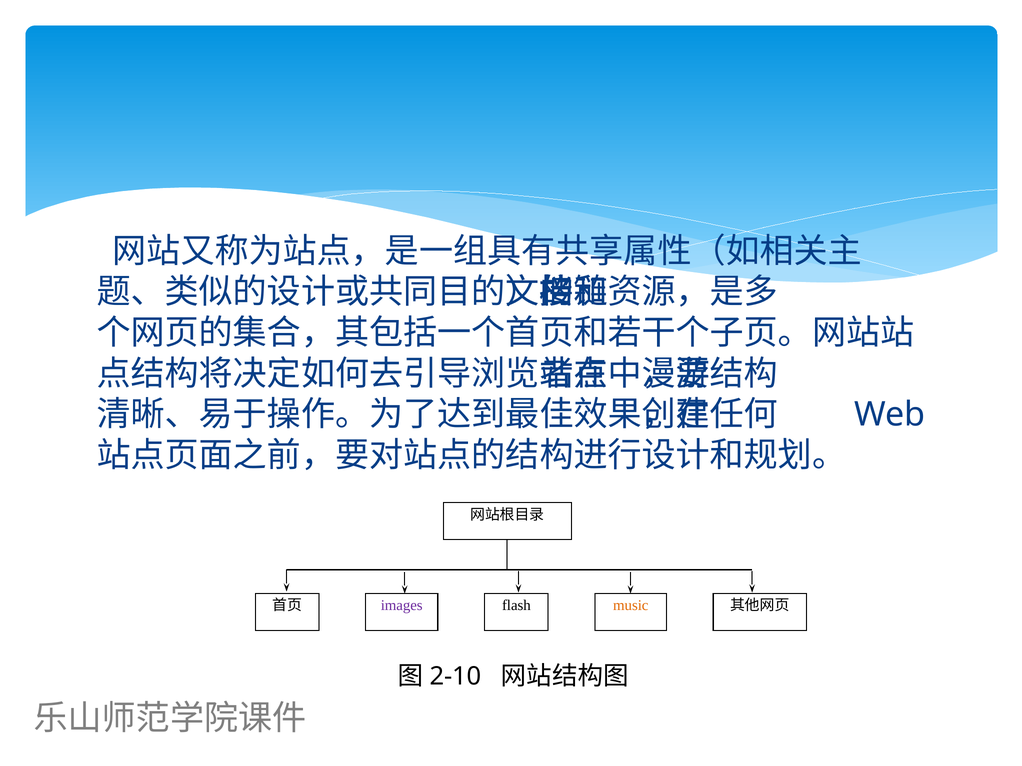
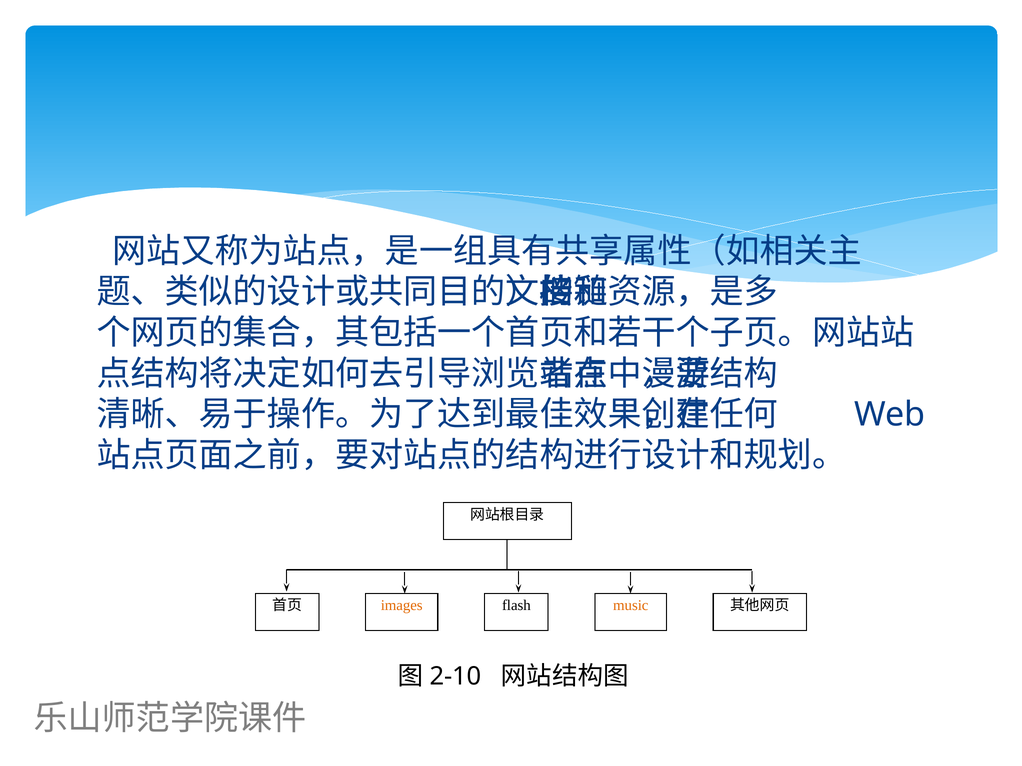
images colour: purple -> orange (402, 606)
